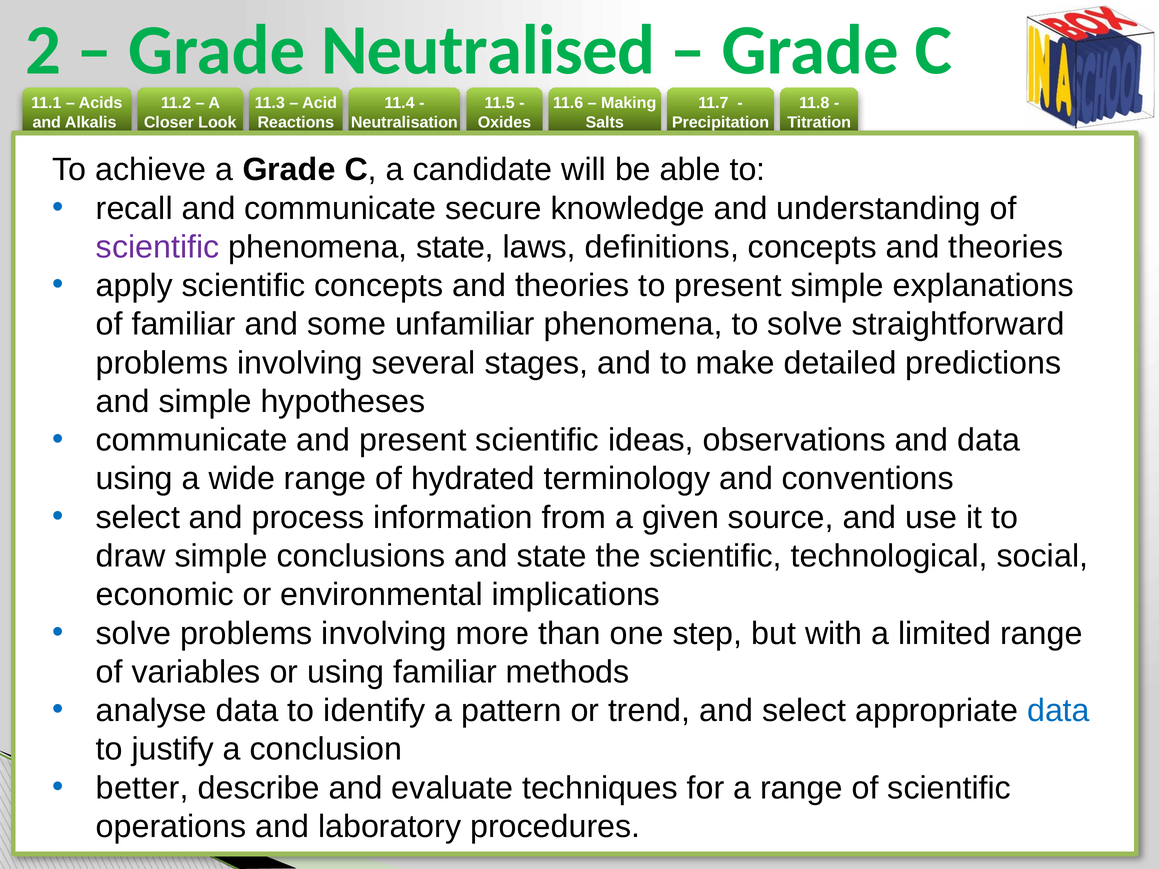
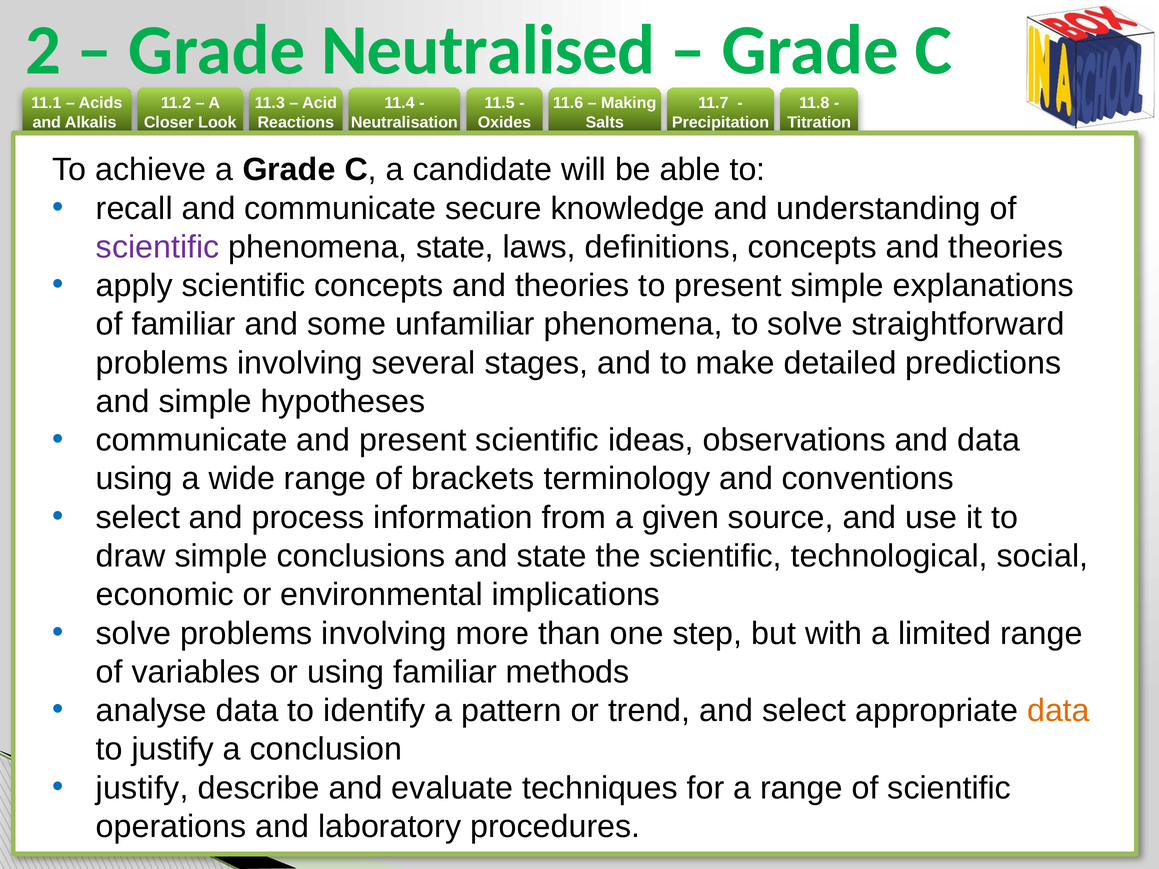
hydrated: hydrated -> brackets (473, 479)
data colour: blue -> orange (1058, 711)
better: better -> justify (142, 788)
